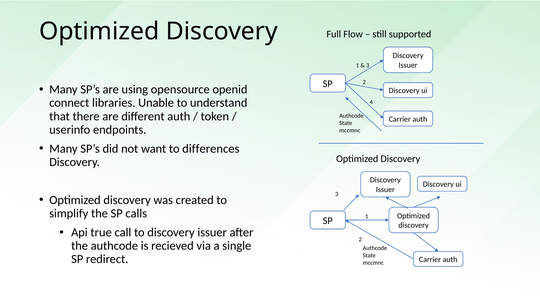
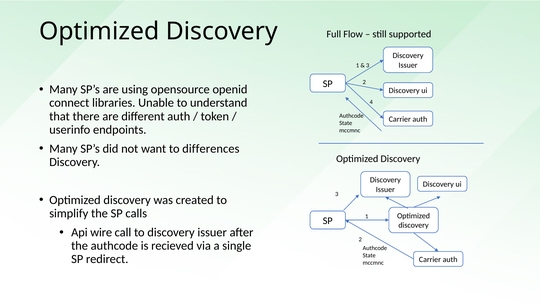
true: true -> wire (101, 232)
